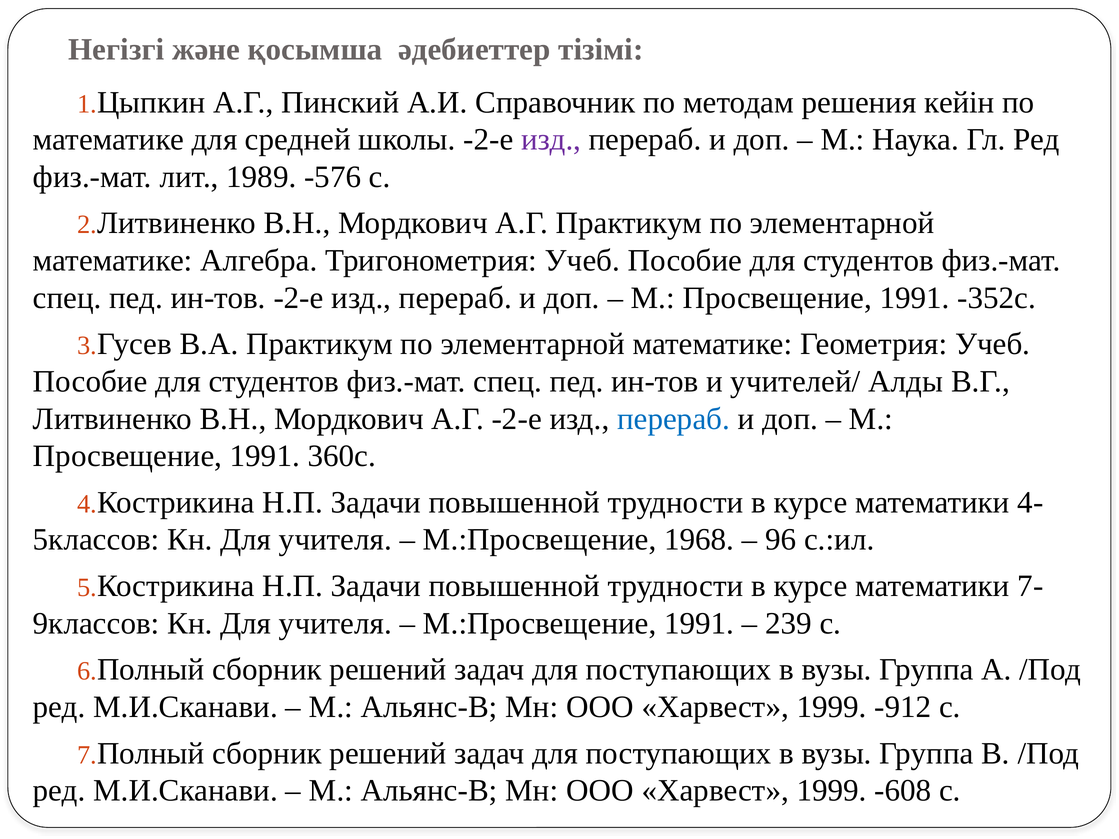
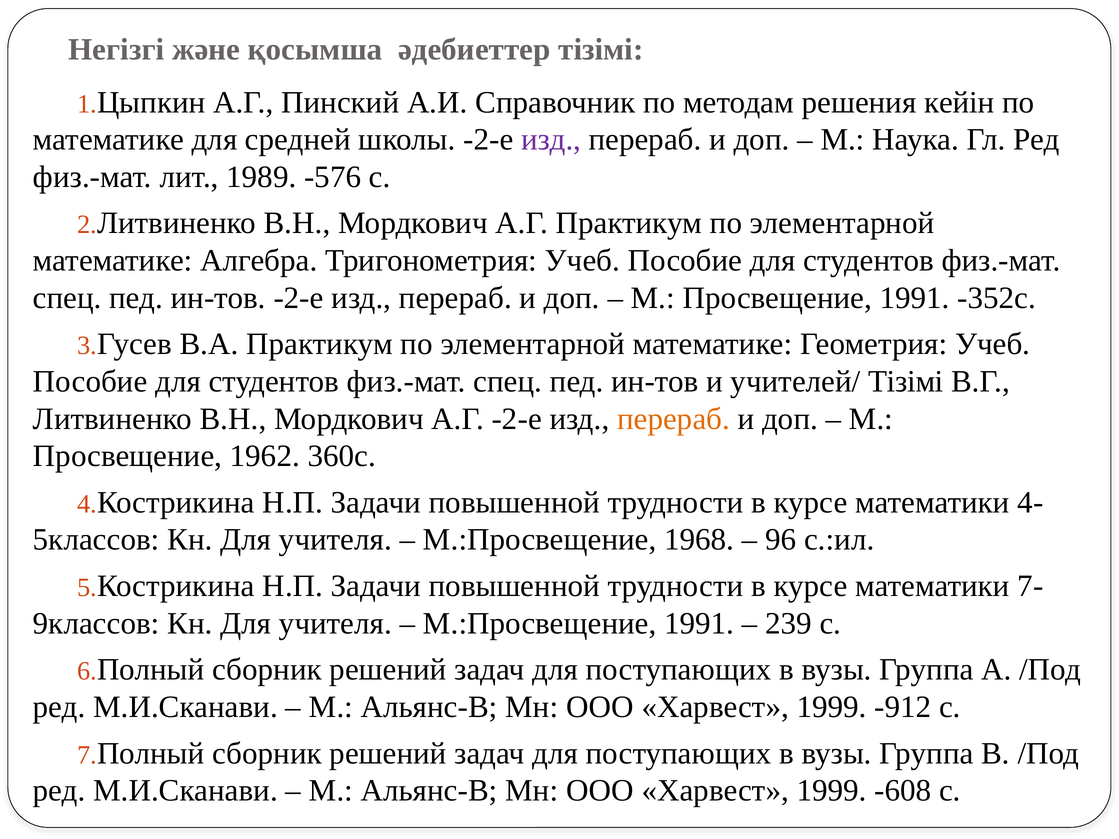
учителей/ Алды: Алды -> Тізімі (906, 382)
перераб colour: blue -> orange (673, 419)
1991: 1991 -> 1962 (265, 456)
